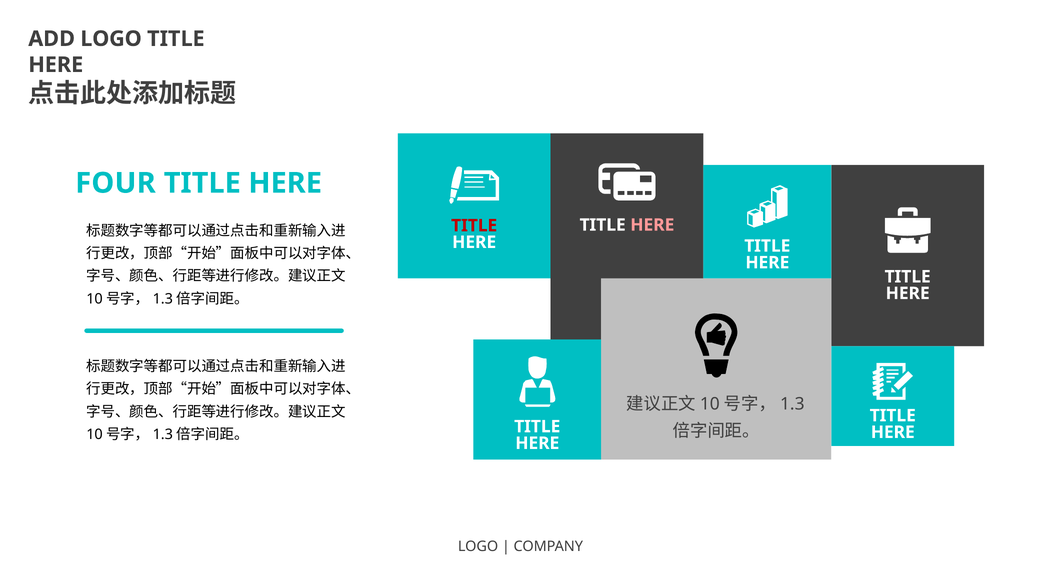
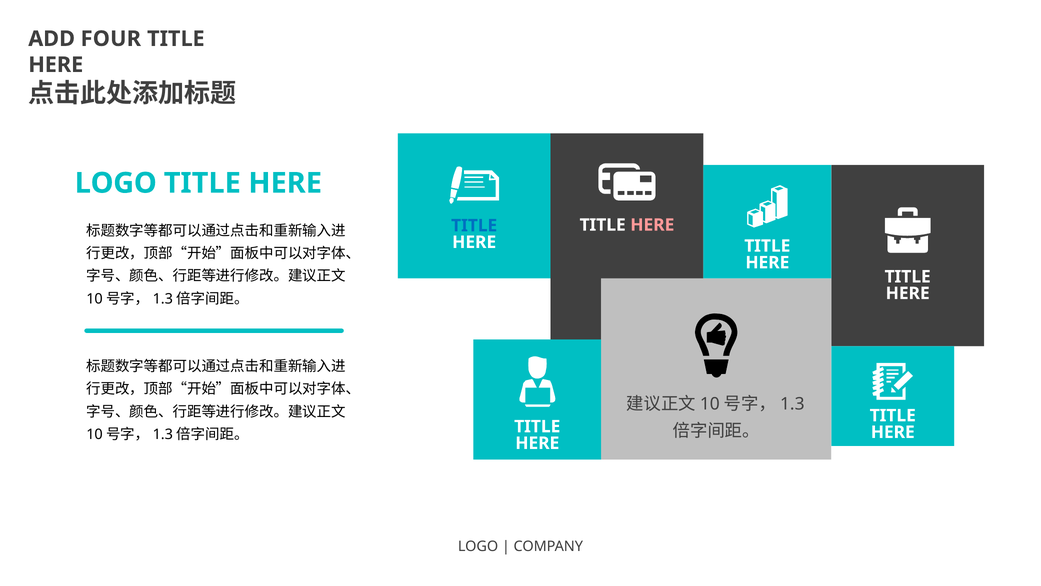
ADD LOGO: LOGO -> FOUR (111, 39)
FOUR: FOUR -> LOGO (116, 183)
TITLE colour: red -> blue (474, 225)
